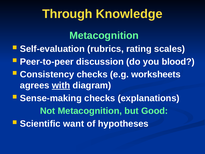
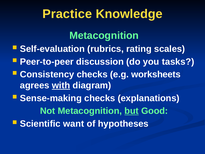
Through: Through -> Practice (67, 14)
blood: blood -> tasks (178, 62)
but underline: none -> present (132, 111)
